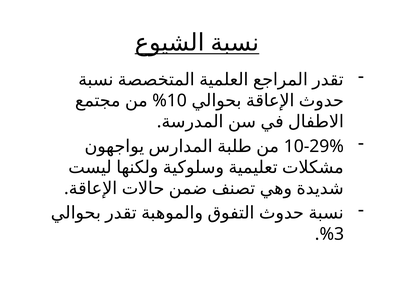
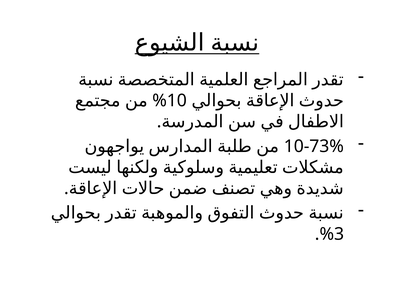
10-29%: 10-29% -> 10-73% (314, 146)
